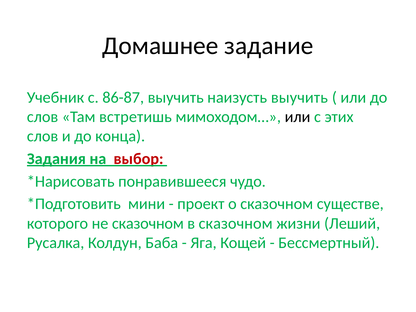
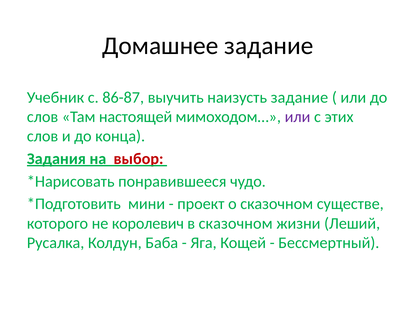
наизусть выучить: выучить -> задание (299, 97)
встретишь: встретишь -> настоящей (136, 117)
или colour: black -> purple (298, 117)
не сказочном: сказочном -> королевич (148, 223)
